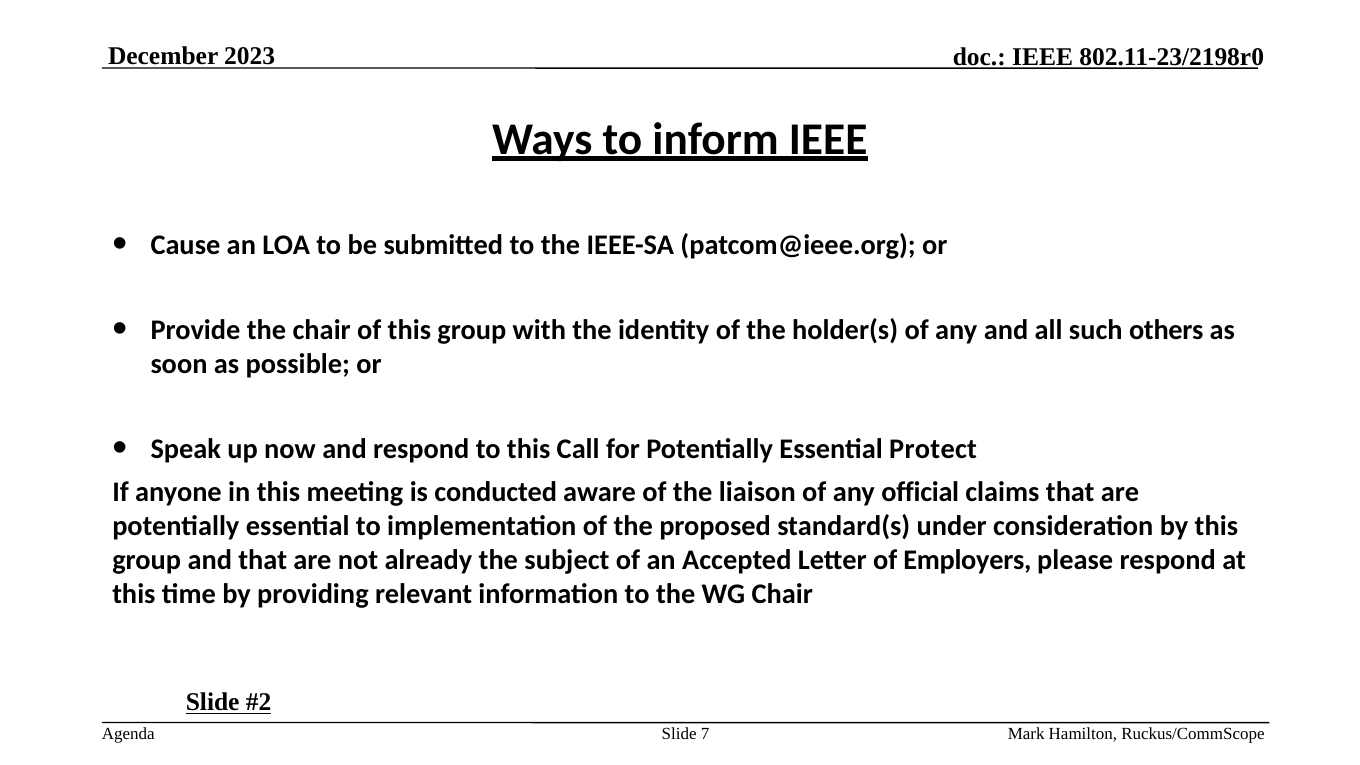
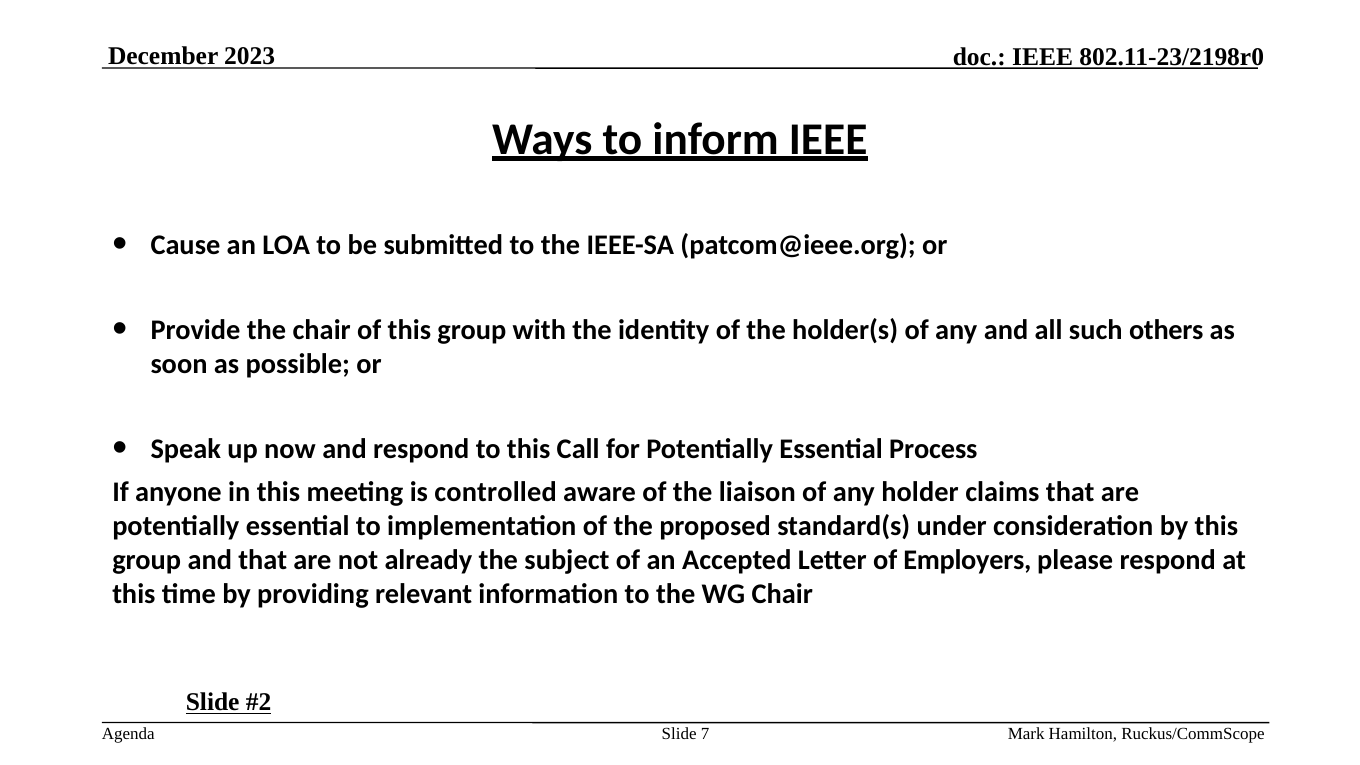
Protect: Protect -> Process (933, 449)
conducted: conducted -> controlled (496, 492)
official: official -> holder (920, 492)
